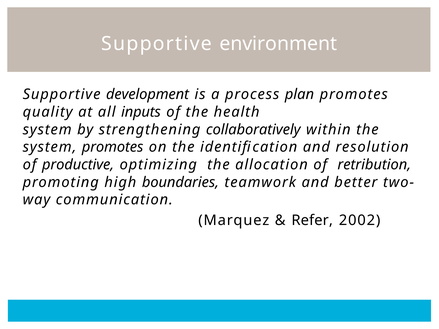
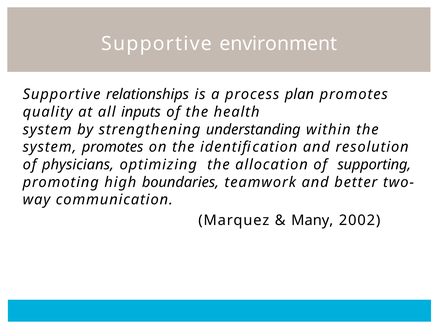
development: development -> relationships (147, 95)
collaboratively: collaboratively -> understanding (253, 130)
productive: productive -> physicians (78, 165)
retribution: retribution -> supporting (374, 165)
Refer: Refer -> Many (312, 220)
